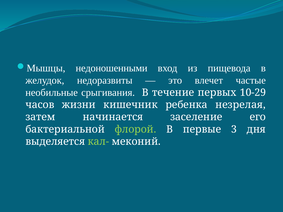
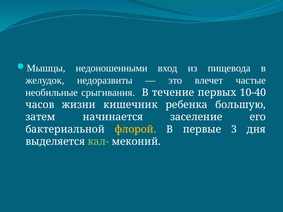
10-29: 10-29 -> 10-40 (253, 93)
незрелая: незрелая -> большую (240, 105)
флорой colour: light green -> yellow (135, 129)
